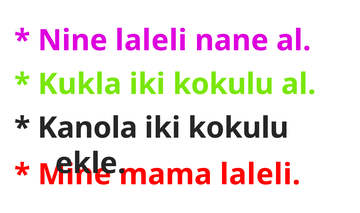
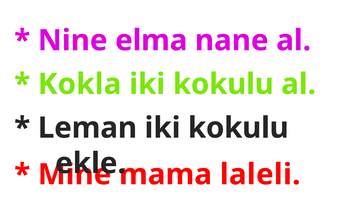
Nine laleli: laleli -> elma (151, 41)
Kukla: Kukla -> Kokla (80, 84)
Kanola: Kanola -> Leman (87, 128)
